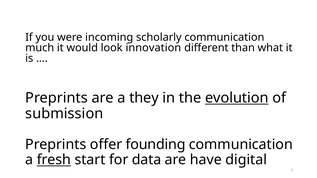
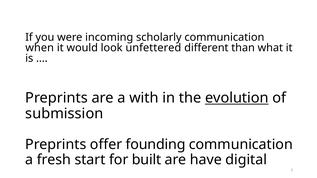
much: much -> when (40, 48)
innovation: innovation -> unfettered (153, 48)
they: they -> with (144, 98)
fresh underline: present -> none (54, 160)
data: data -> built (147, 160)
